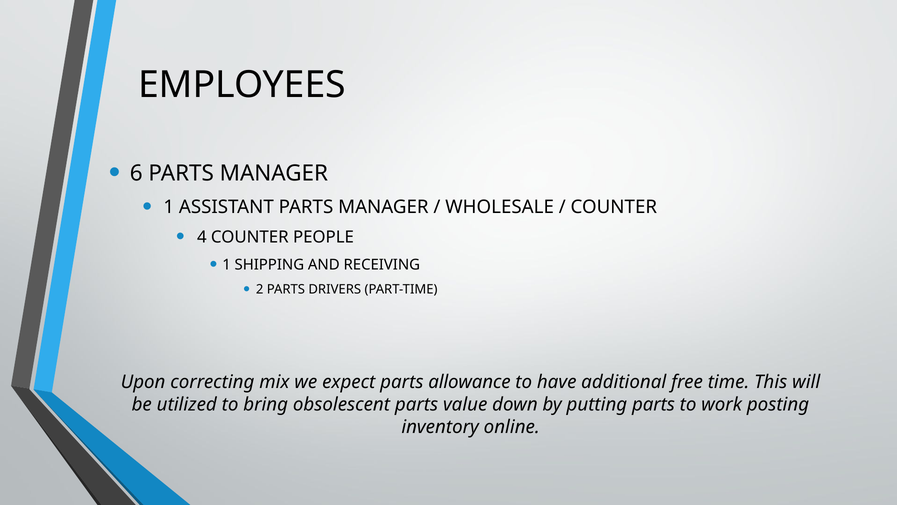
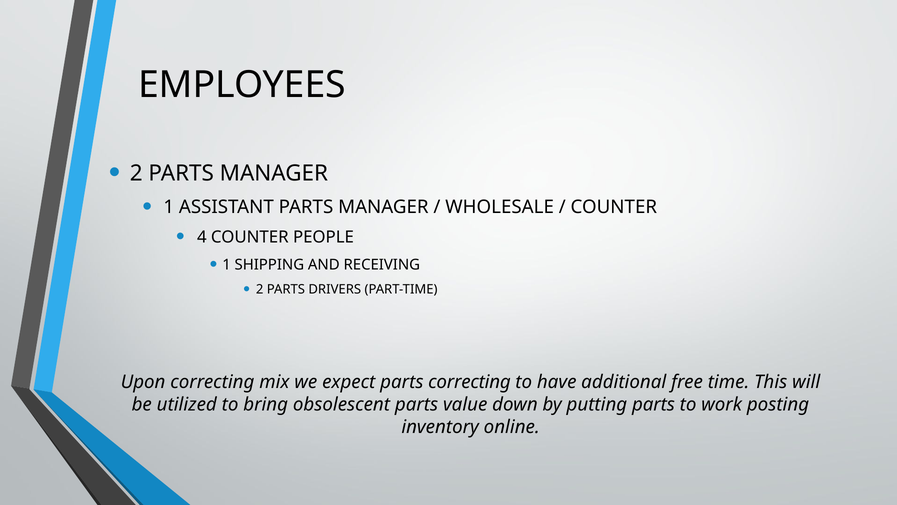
6: 6 -> 2 (136, 173)
parts allowance: allowance -> correcting (469, 382)
